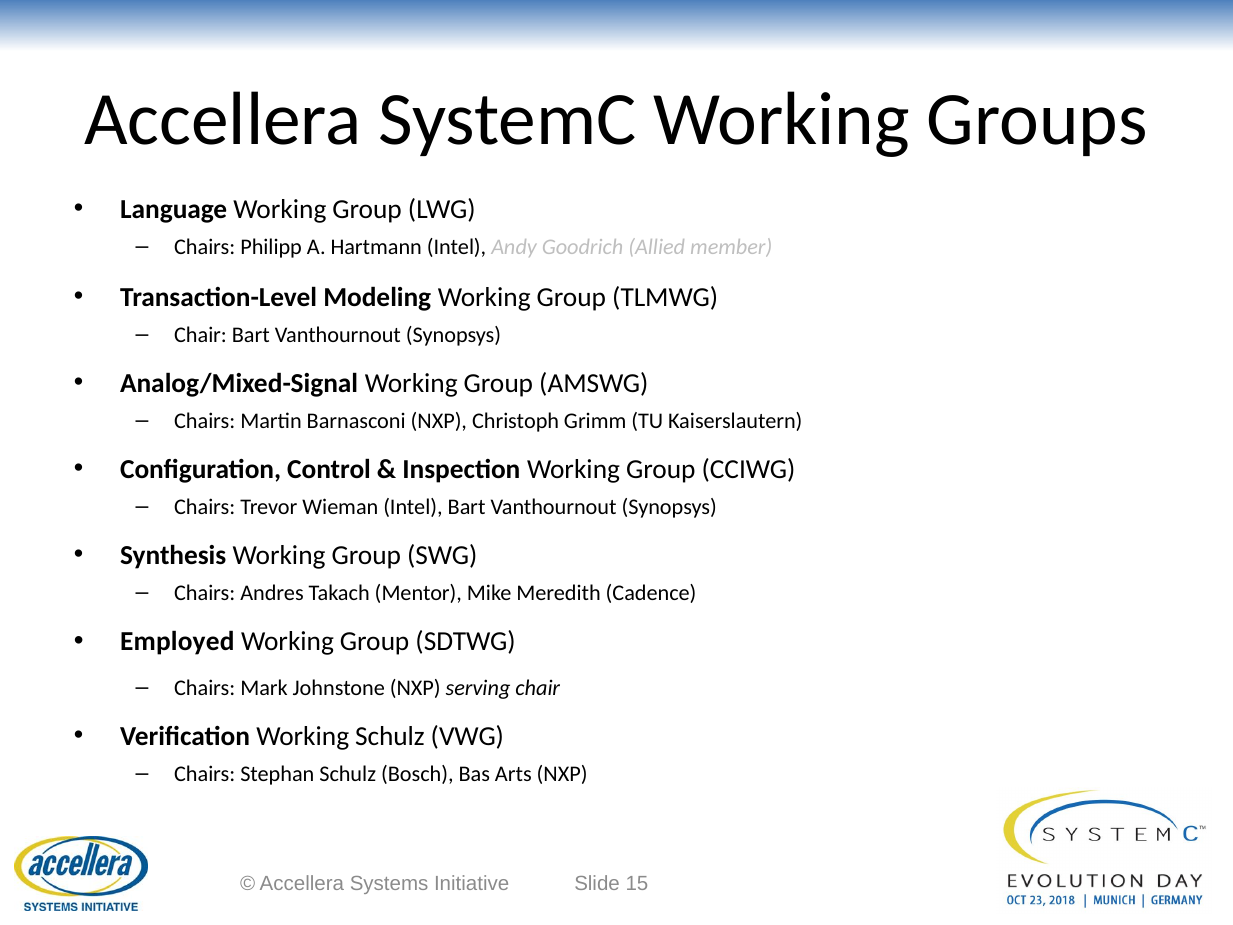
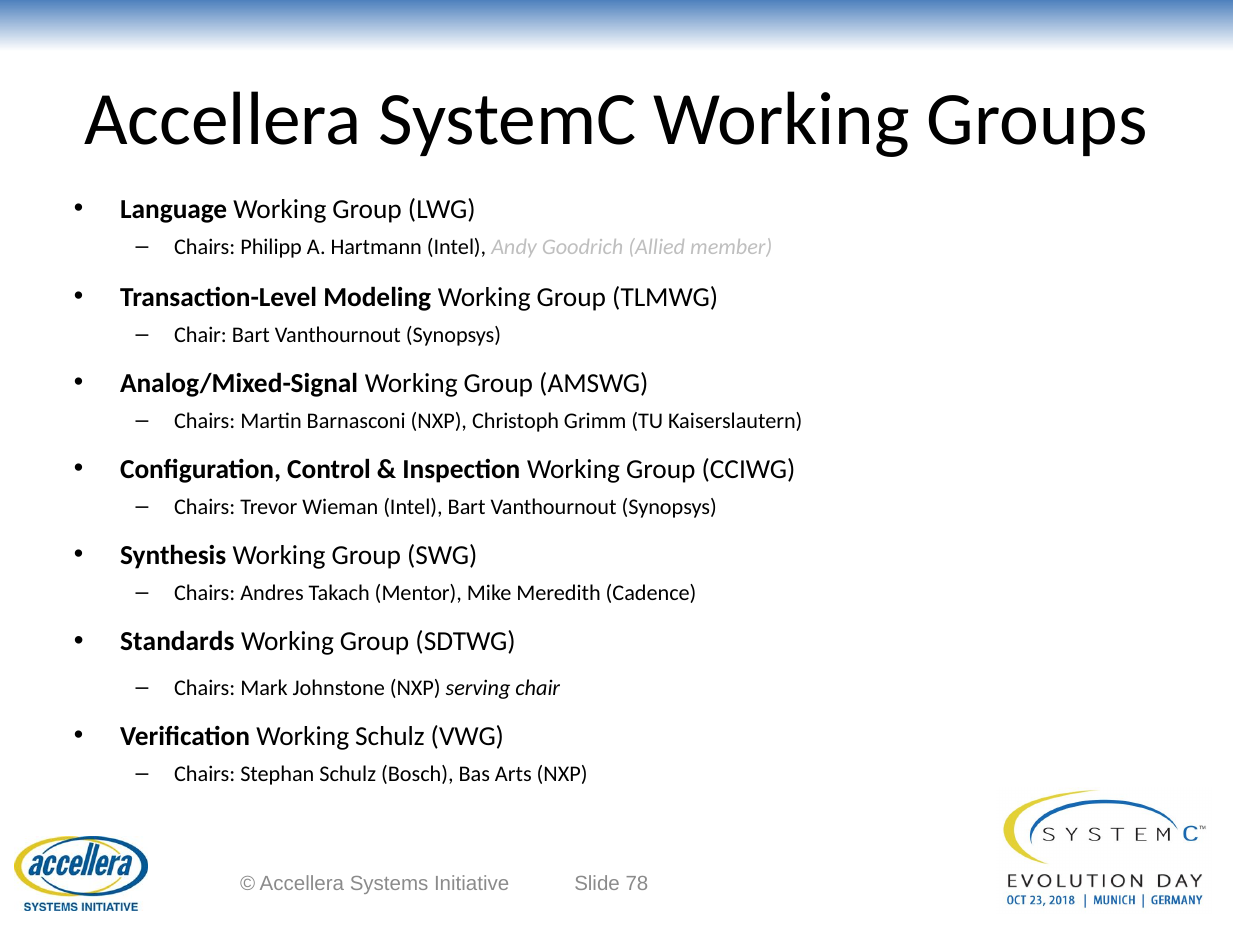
Employed: Employed -> Standards (177, 641)
15: 15 -> 78 (637, 883)
